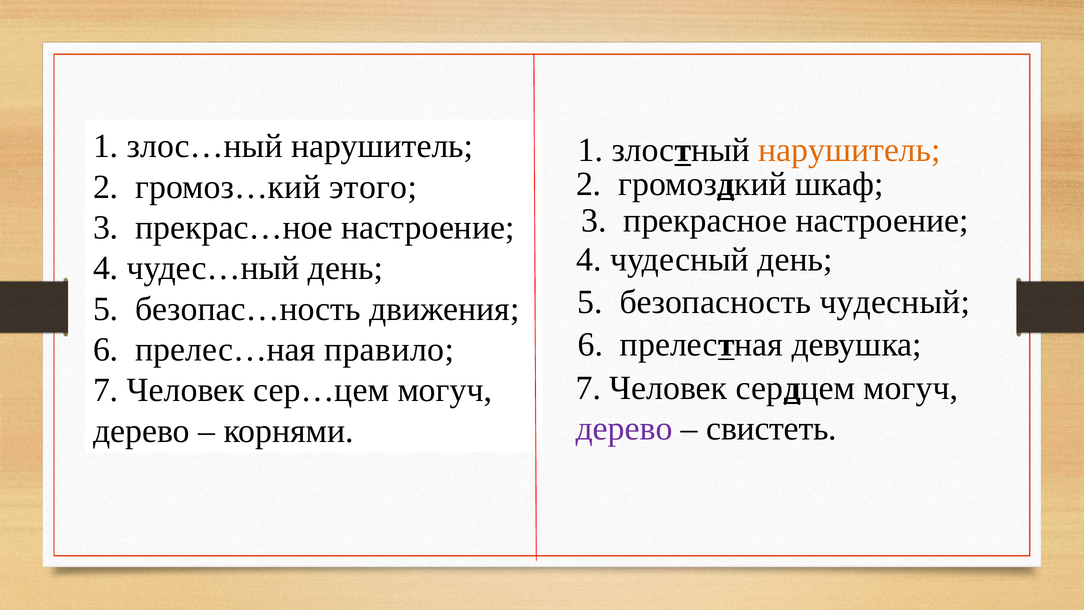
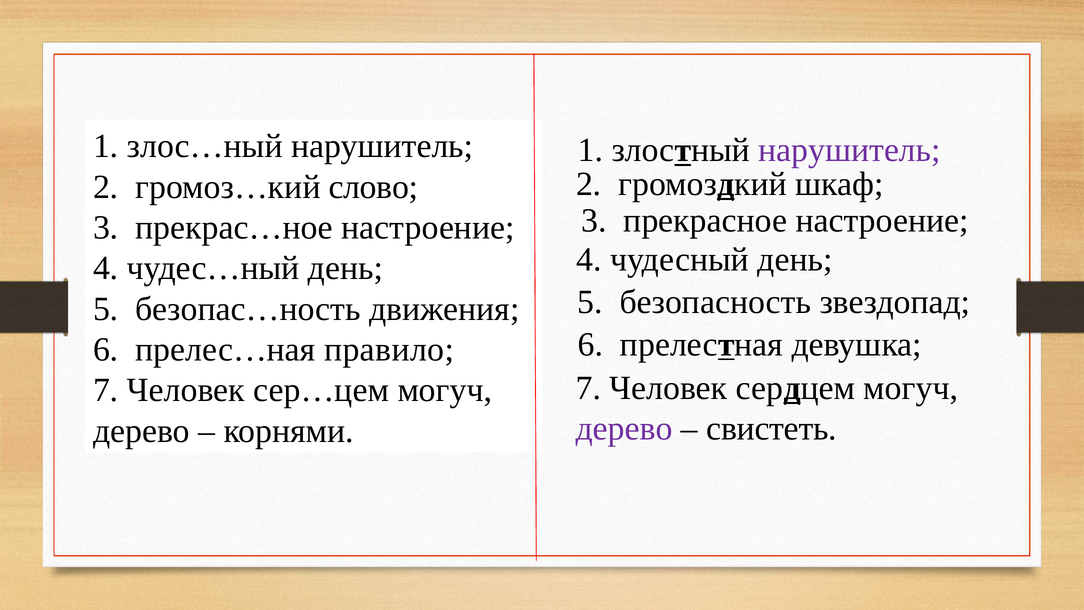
нарушитель colour: orange -> purple (850, 150)
этого: этого -> слово (373, 187)
безопасность чудесный: чудесный -> звездопад (895, 302)
